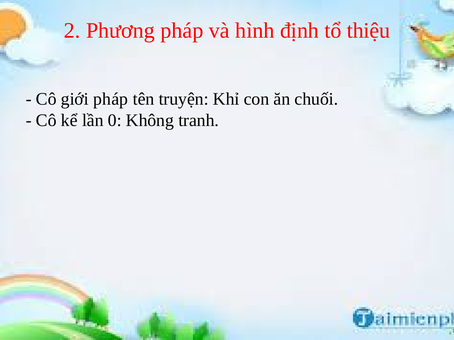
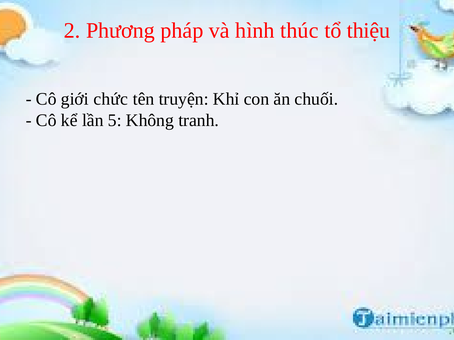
định: định -> thúc (299, 31)
giới pháp: pháp -> chức (111, 99)
0: 0 -> 5 (115, 120)
